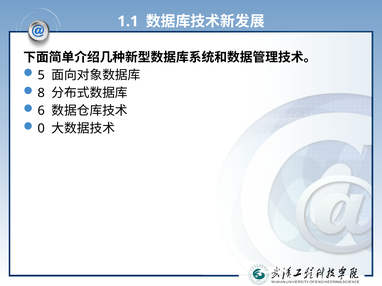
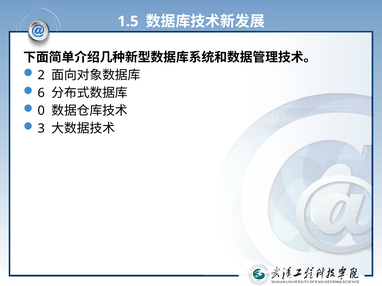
1.1: 1.1 -> 1.5 (128, 21)
5: 5 -> 2 (41, 75)
8: 8 -> 6 (41, 93)
6: 6 -> 0 (41, 111)
0: 0 -> 3 (41, 129)
